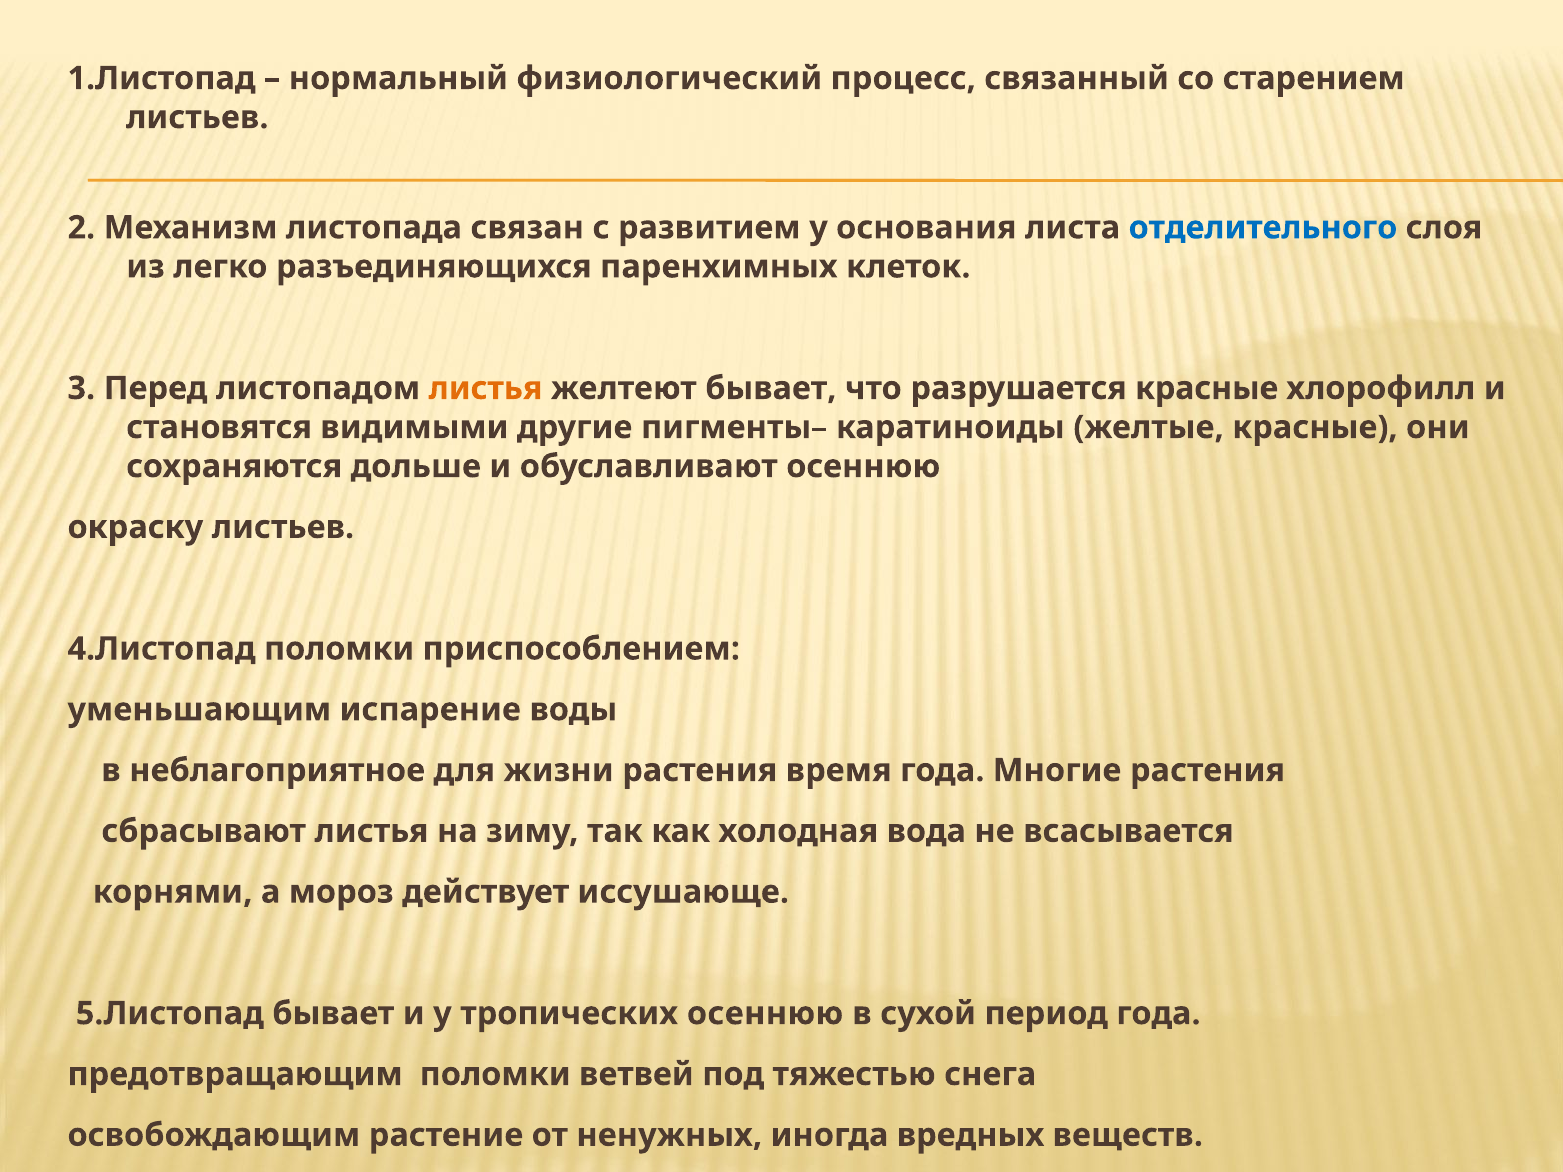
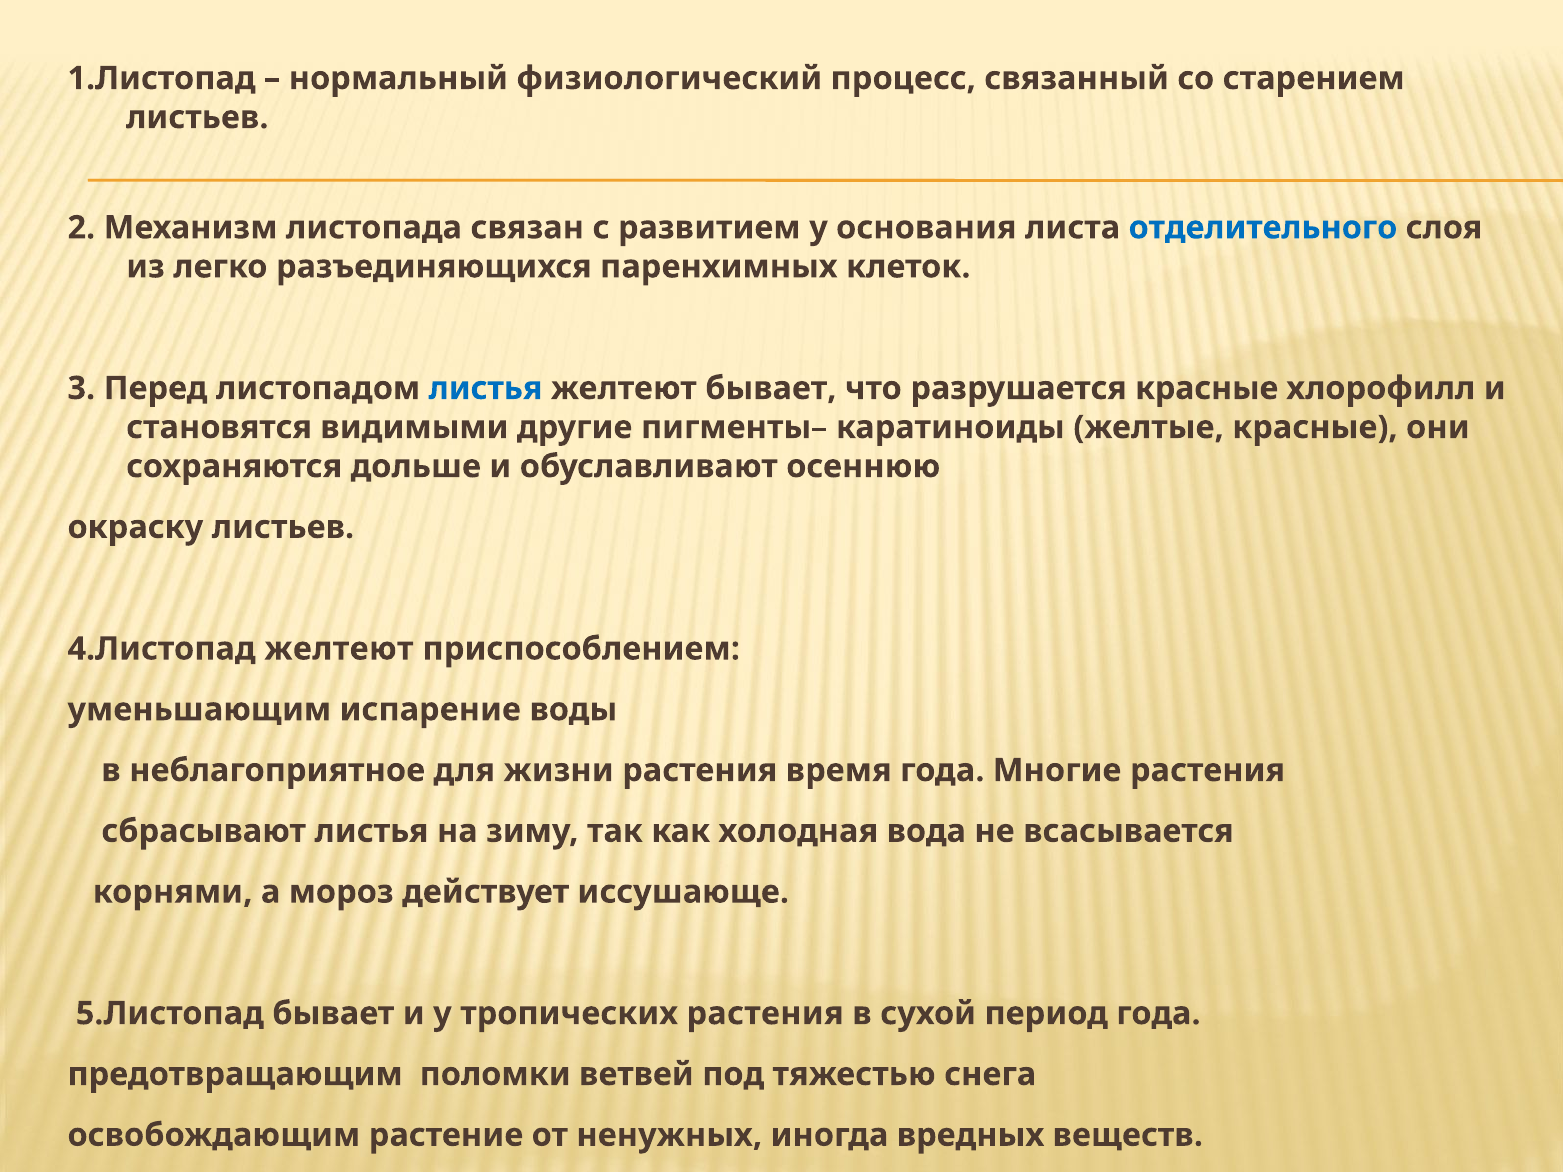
листья colour: orange -> blue (486, 388)
4.Листопад поломки: поломки -> желтеют (339, 649)
тропических осеннюю: осеннюю -> растения (765, 1014)
